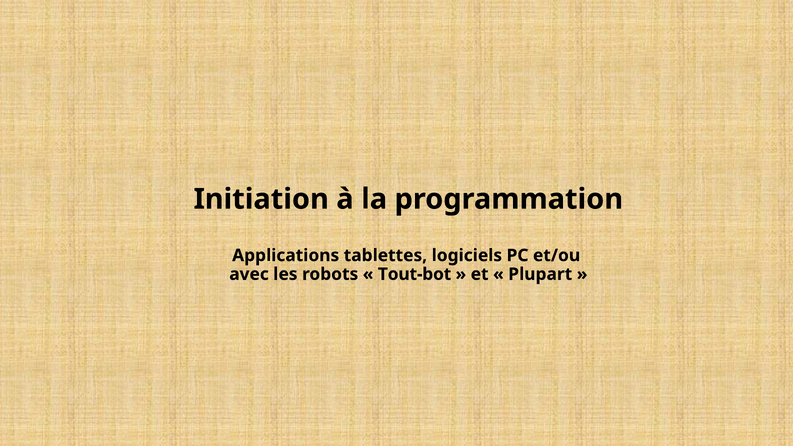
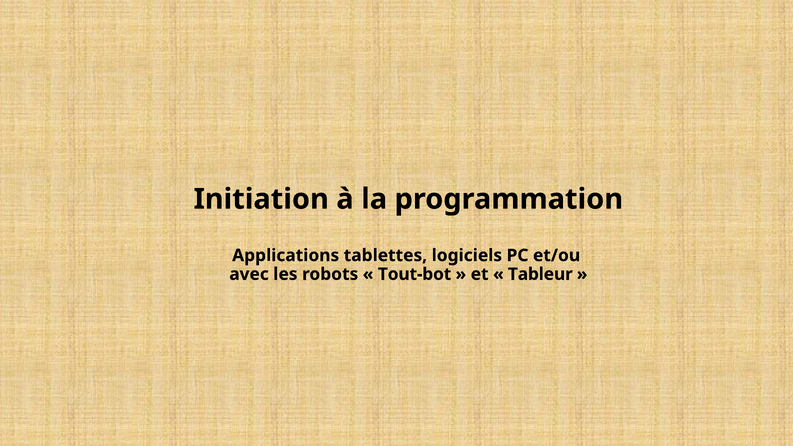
Plupart: Plupart -> Tableur (540, 274)
